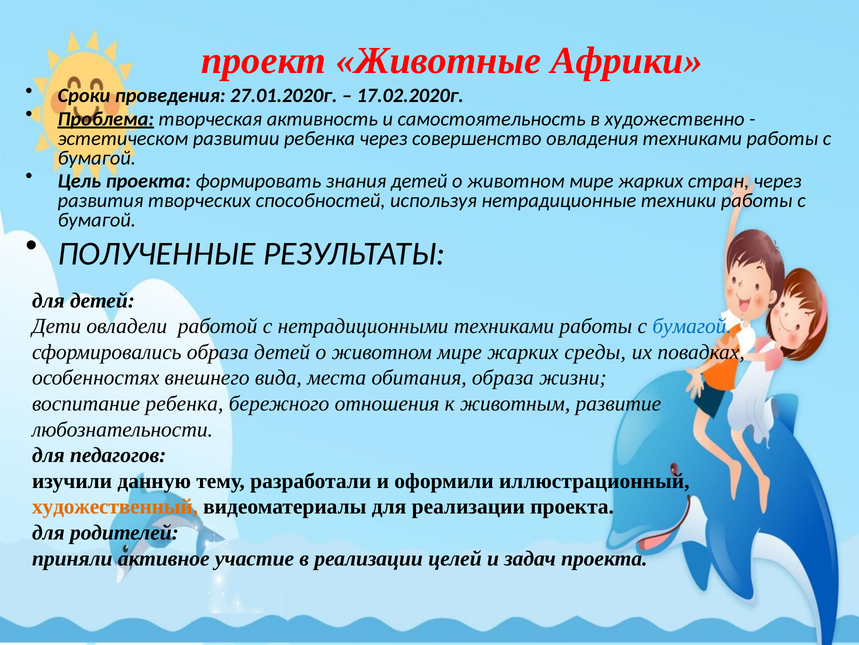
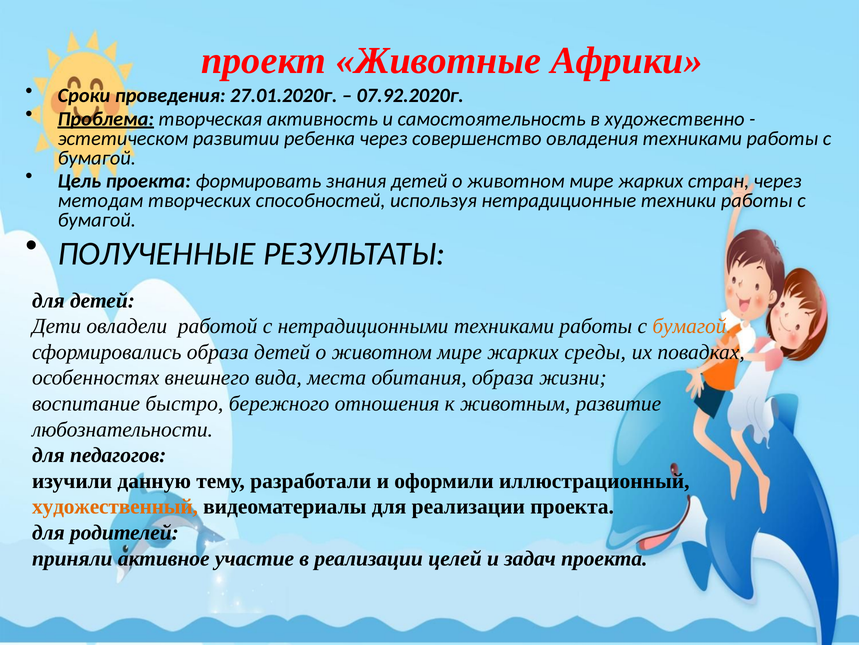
17.02.2020г: 17.02.2020г -> 07.92.2020г (410, 96)
развития: развития -> методам (100, 200)
бумагой colour: blue -> orange (692, 326)
воспитание ребенка: ребенка -> быстро (184, 403)
